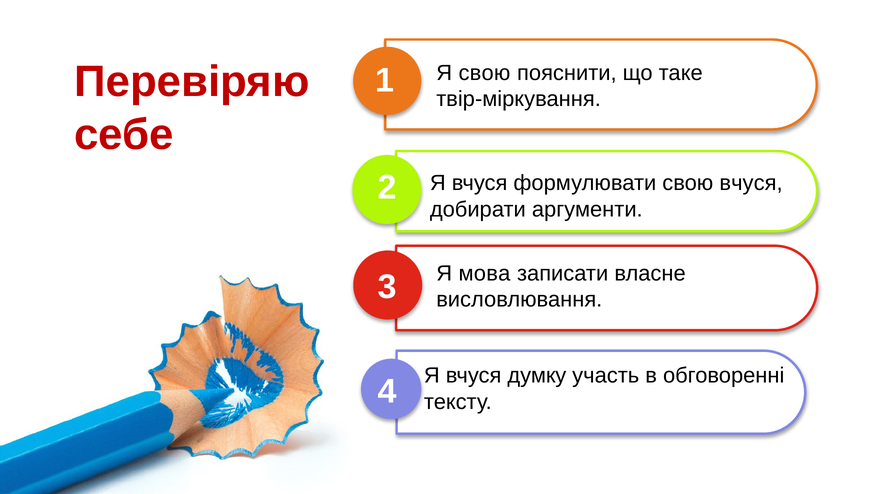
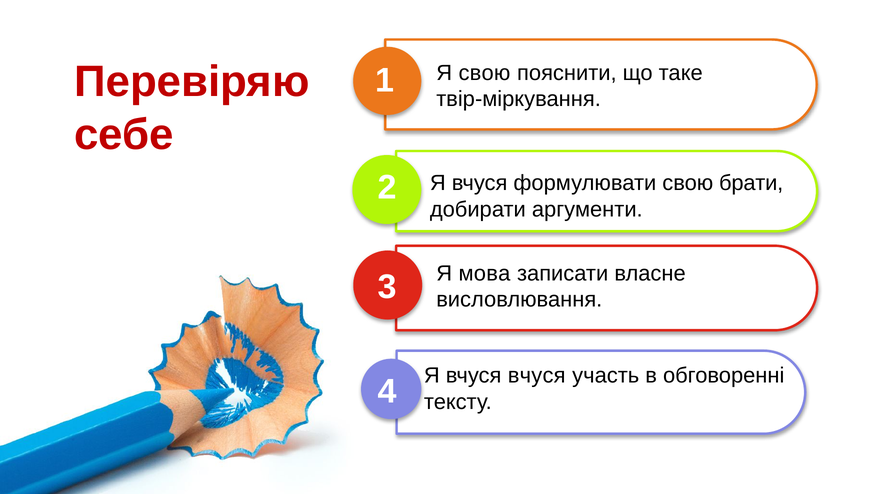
свою вчуся: вчуся -> брати (751, 183)
вчуся думку: думку -> вчуся (537, 375)
